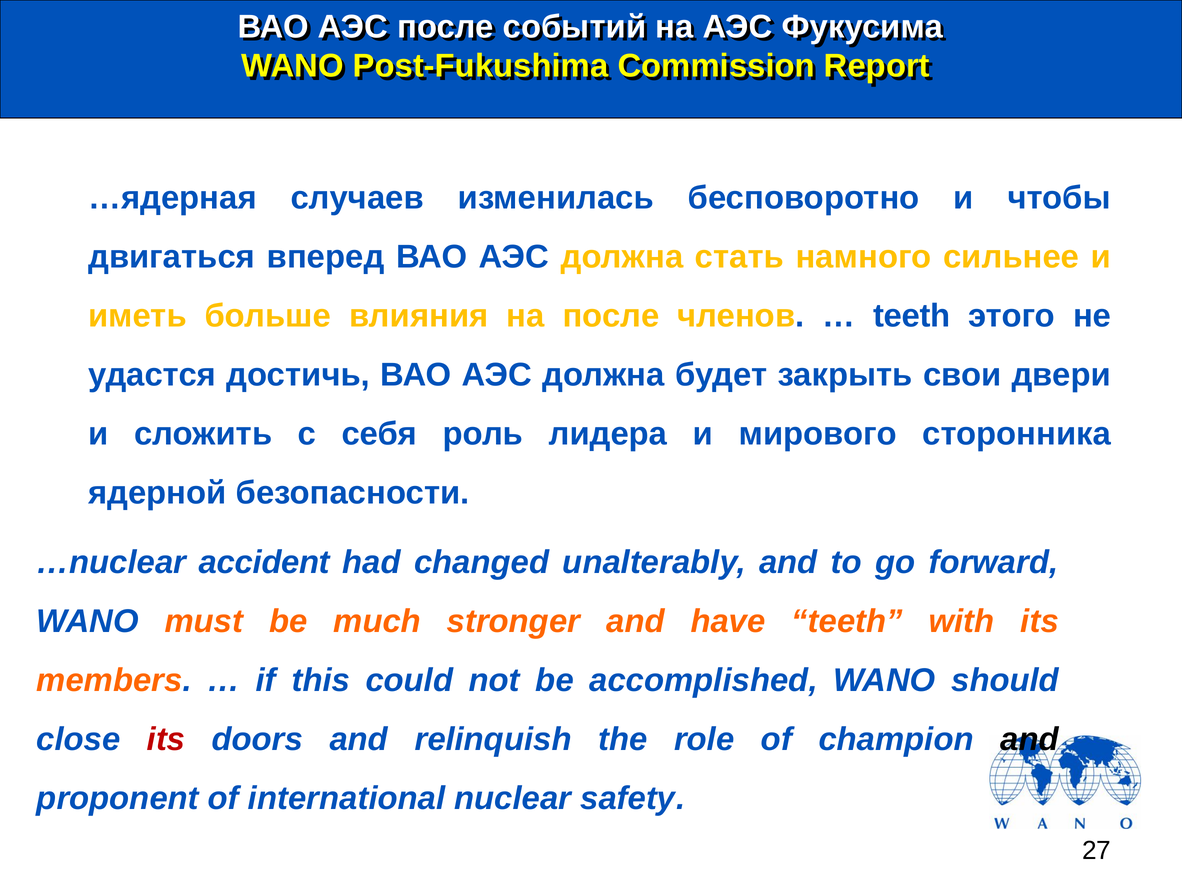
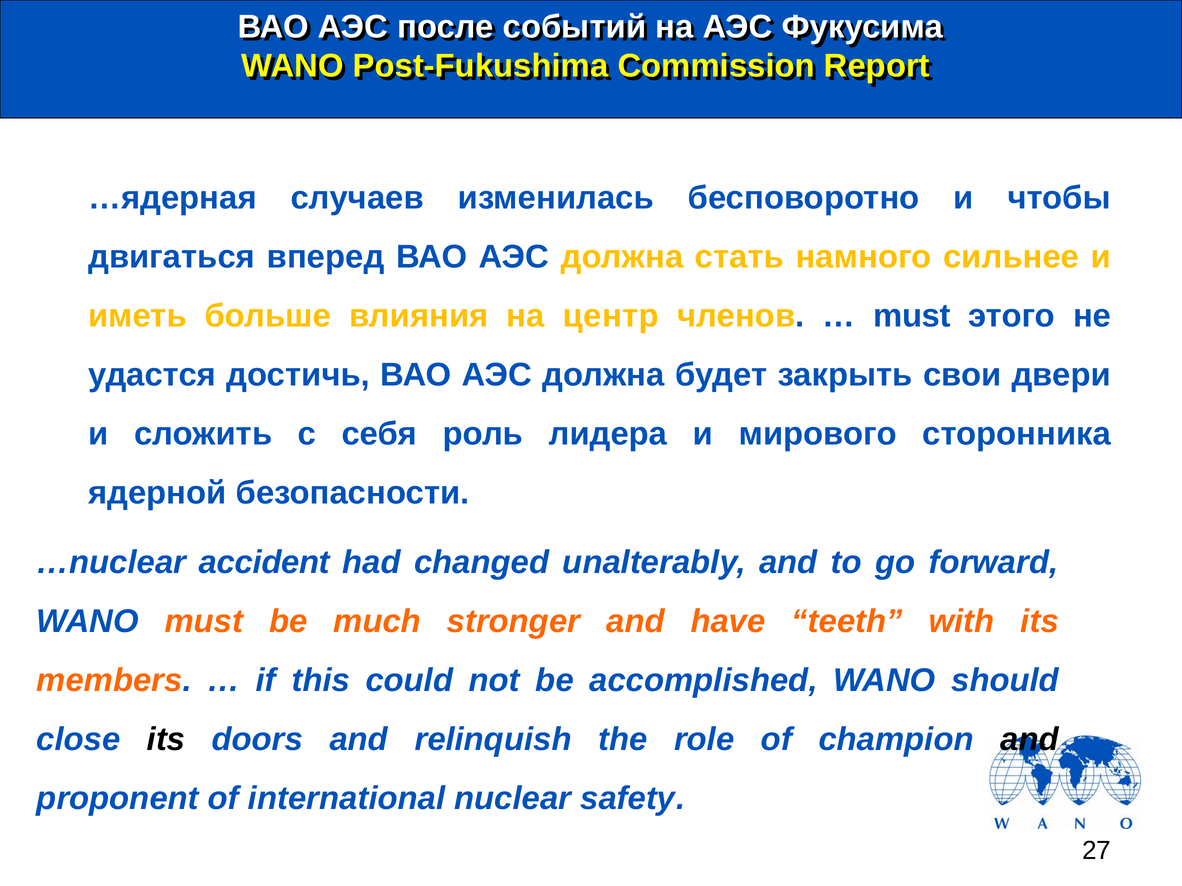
на после: после -> центр (611, 316)
teeth: teeth -> must (912, 316)
its colour: red -> black (166, 740)
